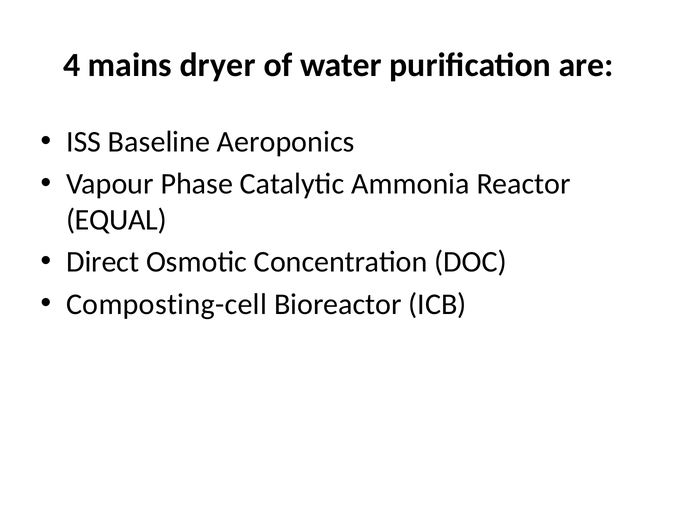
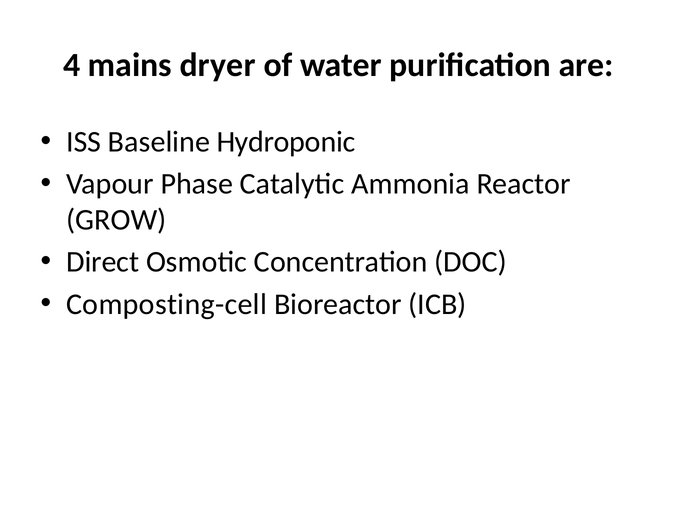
Aeroponics: Aeroponics -> Hydroponic (286, 142)
EQUAL: EQUAL -> GROW (116, 220)
